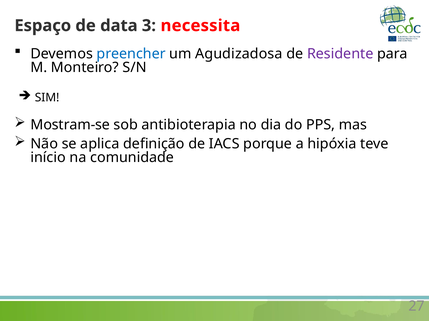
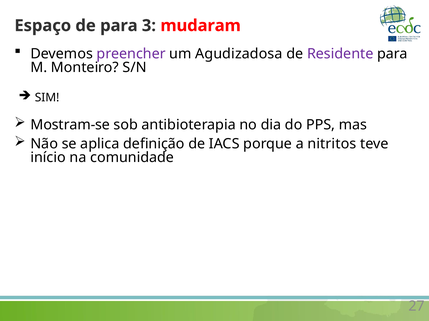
de data: data -> para (119, 26)
necessita: necessita -> mudaram (201, 26)
preencher colour: blue -> purple (131, 54)
hipóxia: hipóxia -> nitritos (332, 144)
